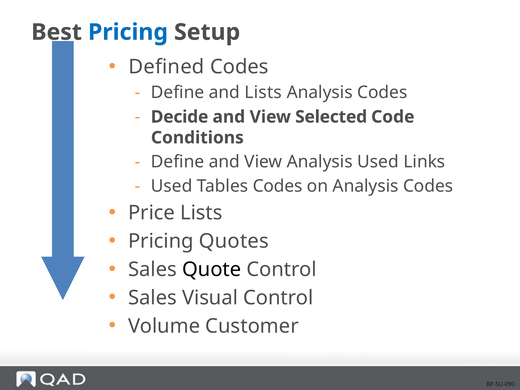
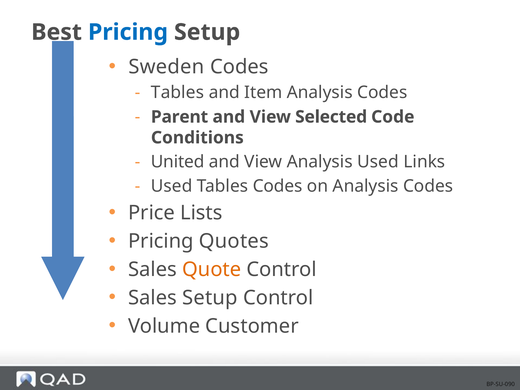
Defined: Defined -> Sweden (166, 67)
Define: Define -> Tables (178, 93)
and Lists: Lists -> Item (263, 93)
Decide: Decide -> Parent (180, 117)
Define: Define -> United (178, 162)
Quote colour: black -> orange (212, 269)
Sales Visual: Visual -> Setup (210, 298)
